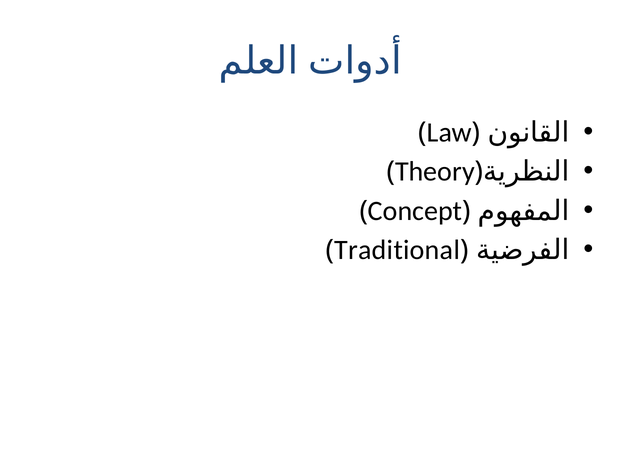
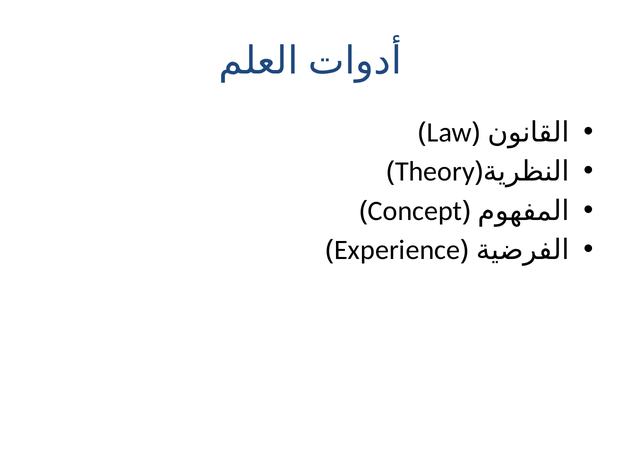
Traditional: Traditional -> Experience (397, 250)
